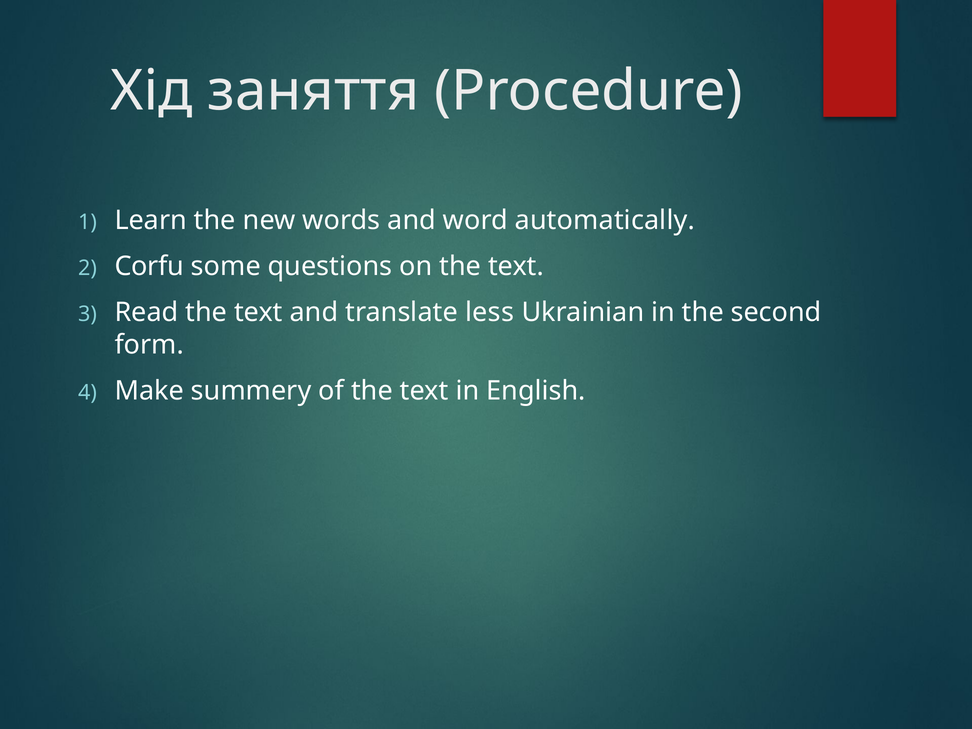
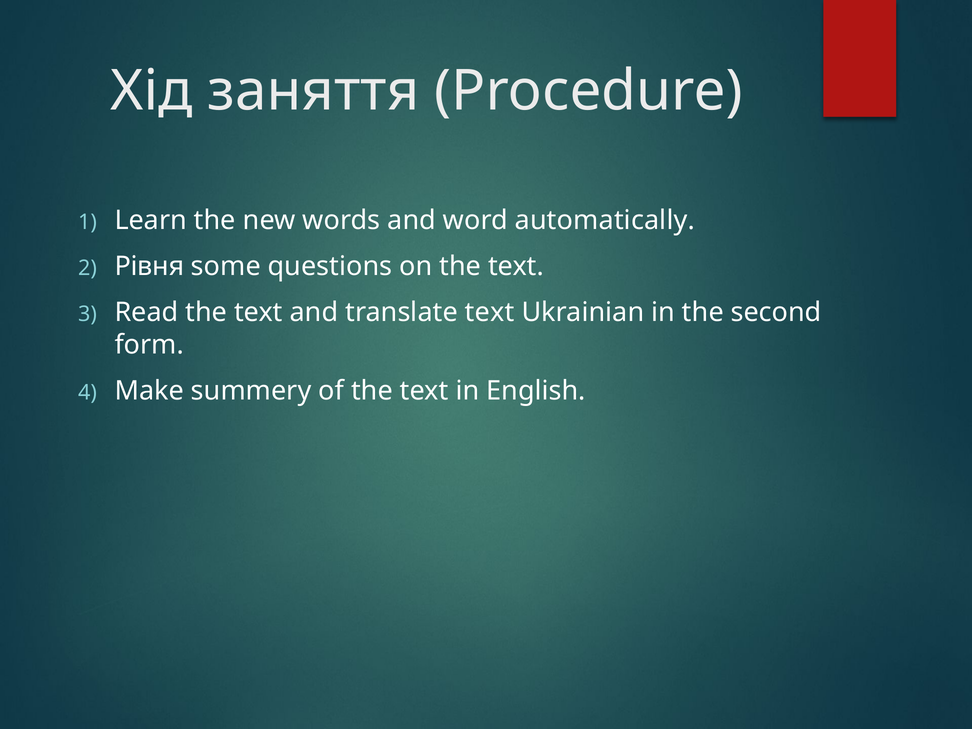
Corfu: Corfu -> Рівня (149, 266)
translate less: less -> text (490, 312)
